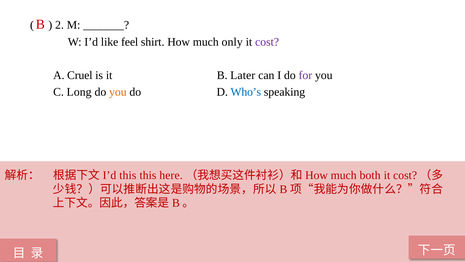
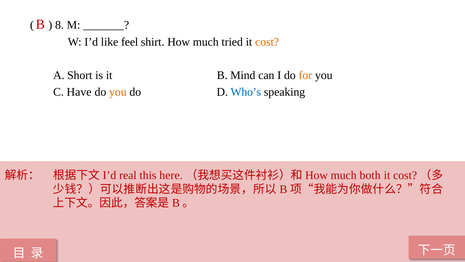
2: 2 -> 8 (60, 25)
only: only -> tried (232, 42)
cost colour: purple -> orange (267, 42)
Cruel: Cruel -> Short (80, 75)
Later: Later -> Mind (243, 75)
for colour: purple -> orange (305, 75)
Long: Long -> Have (79, 92)
this: this -> real (128, 175)
